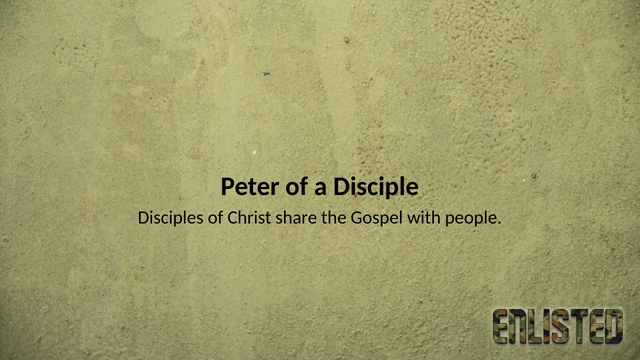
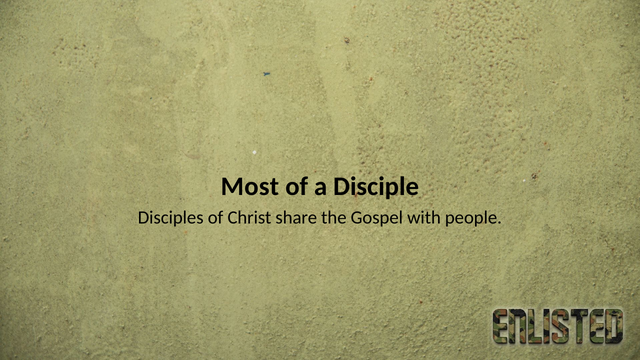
Peter: Peter -> Most (250, 187)
